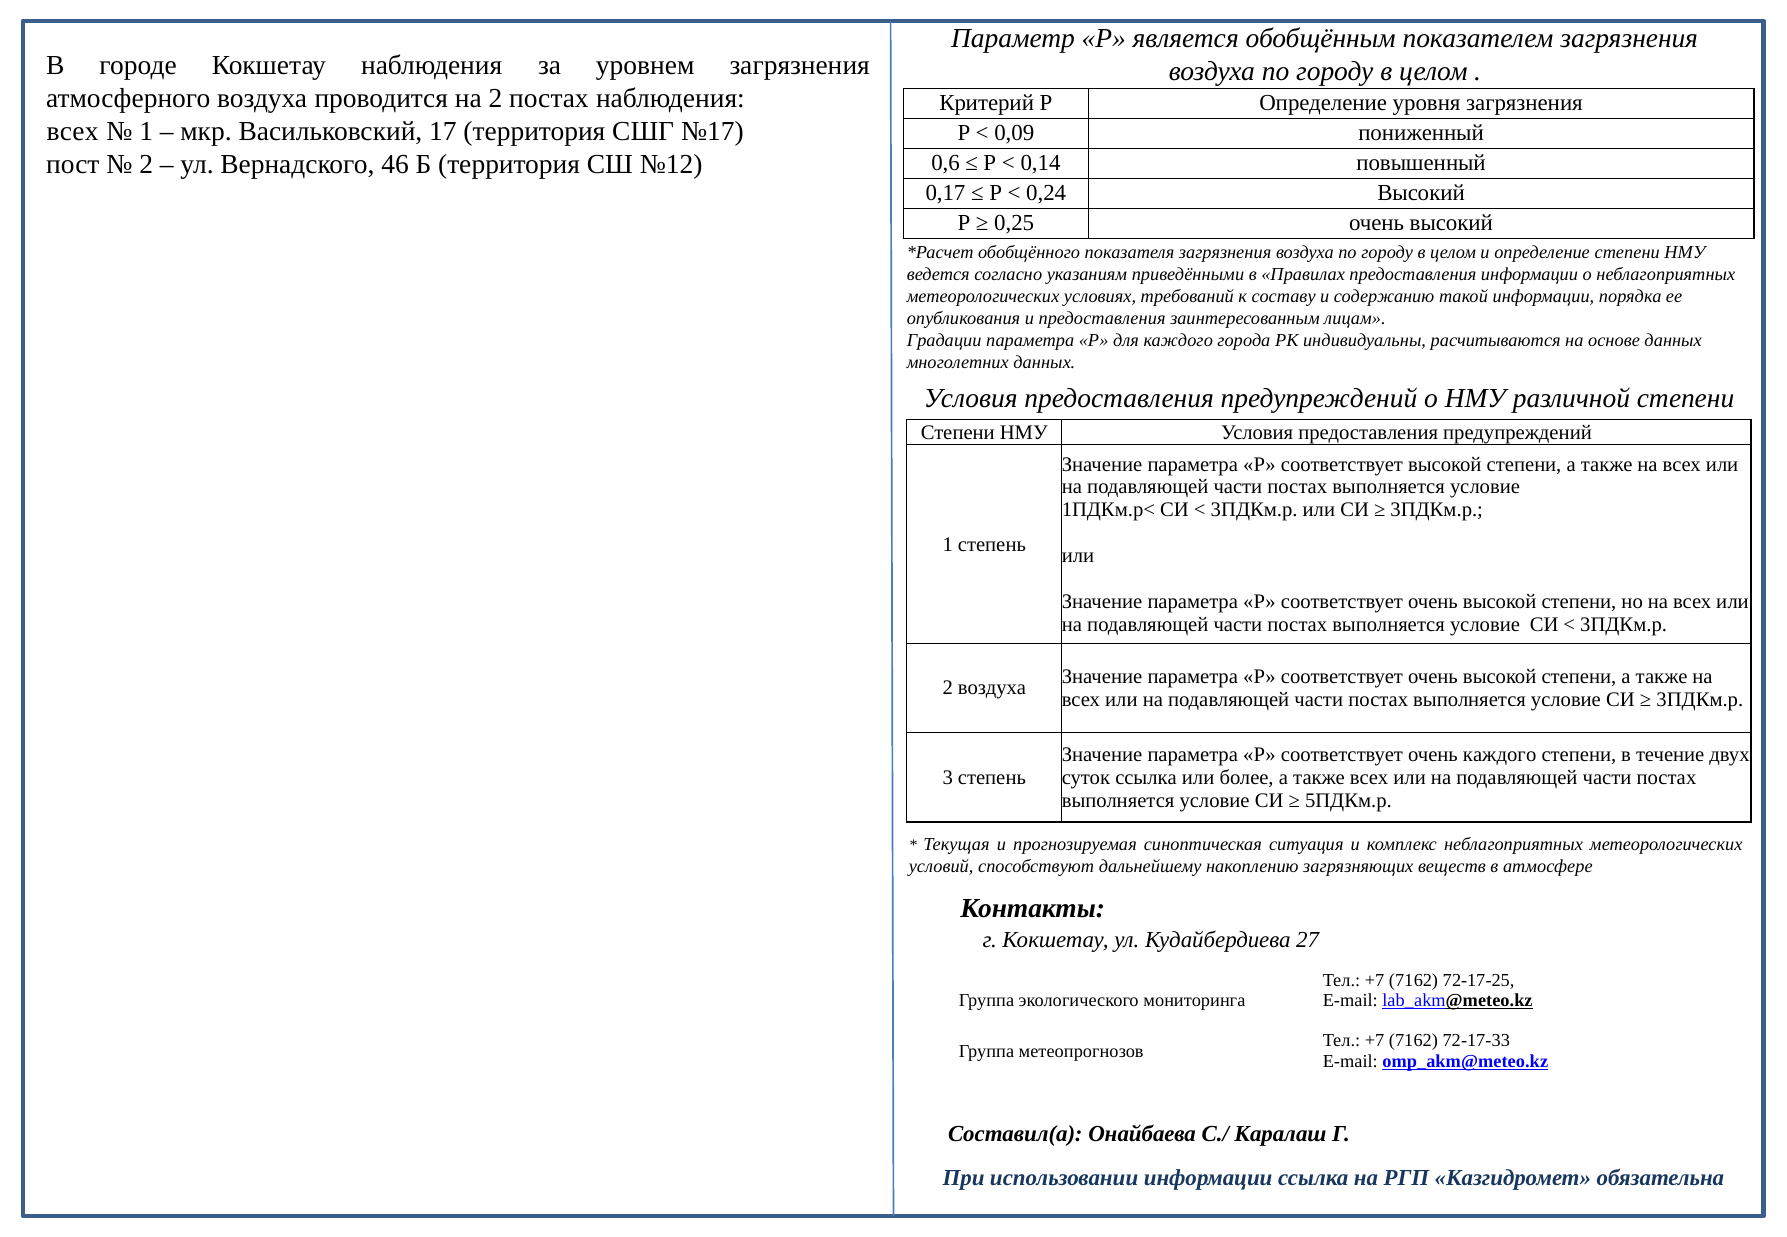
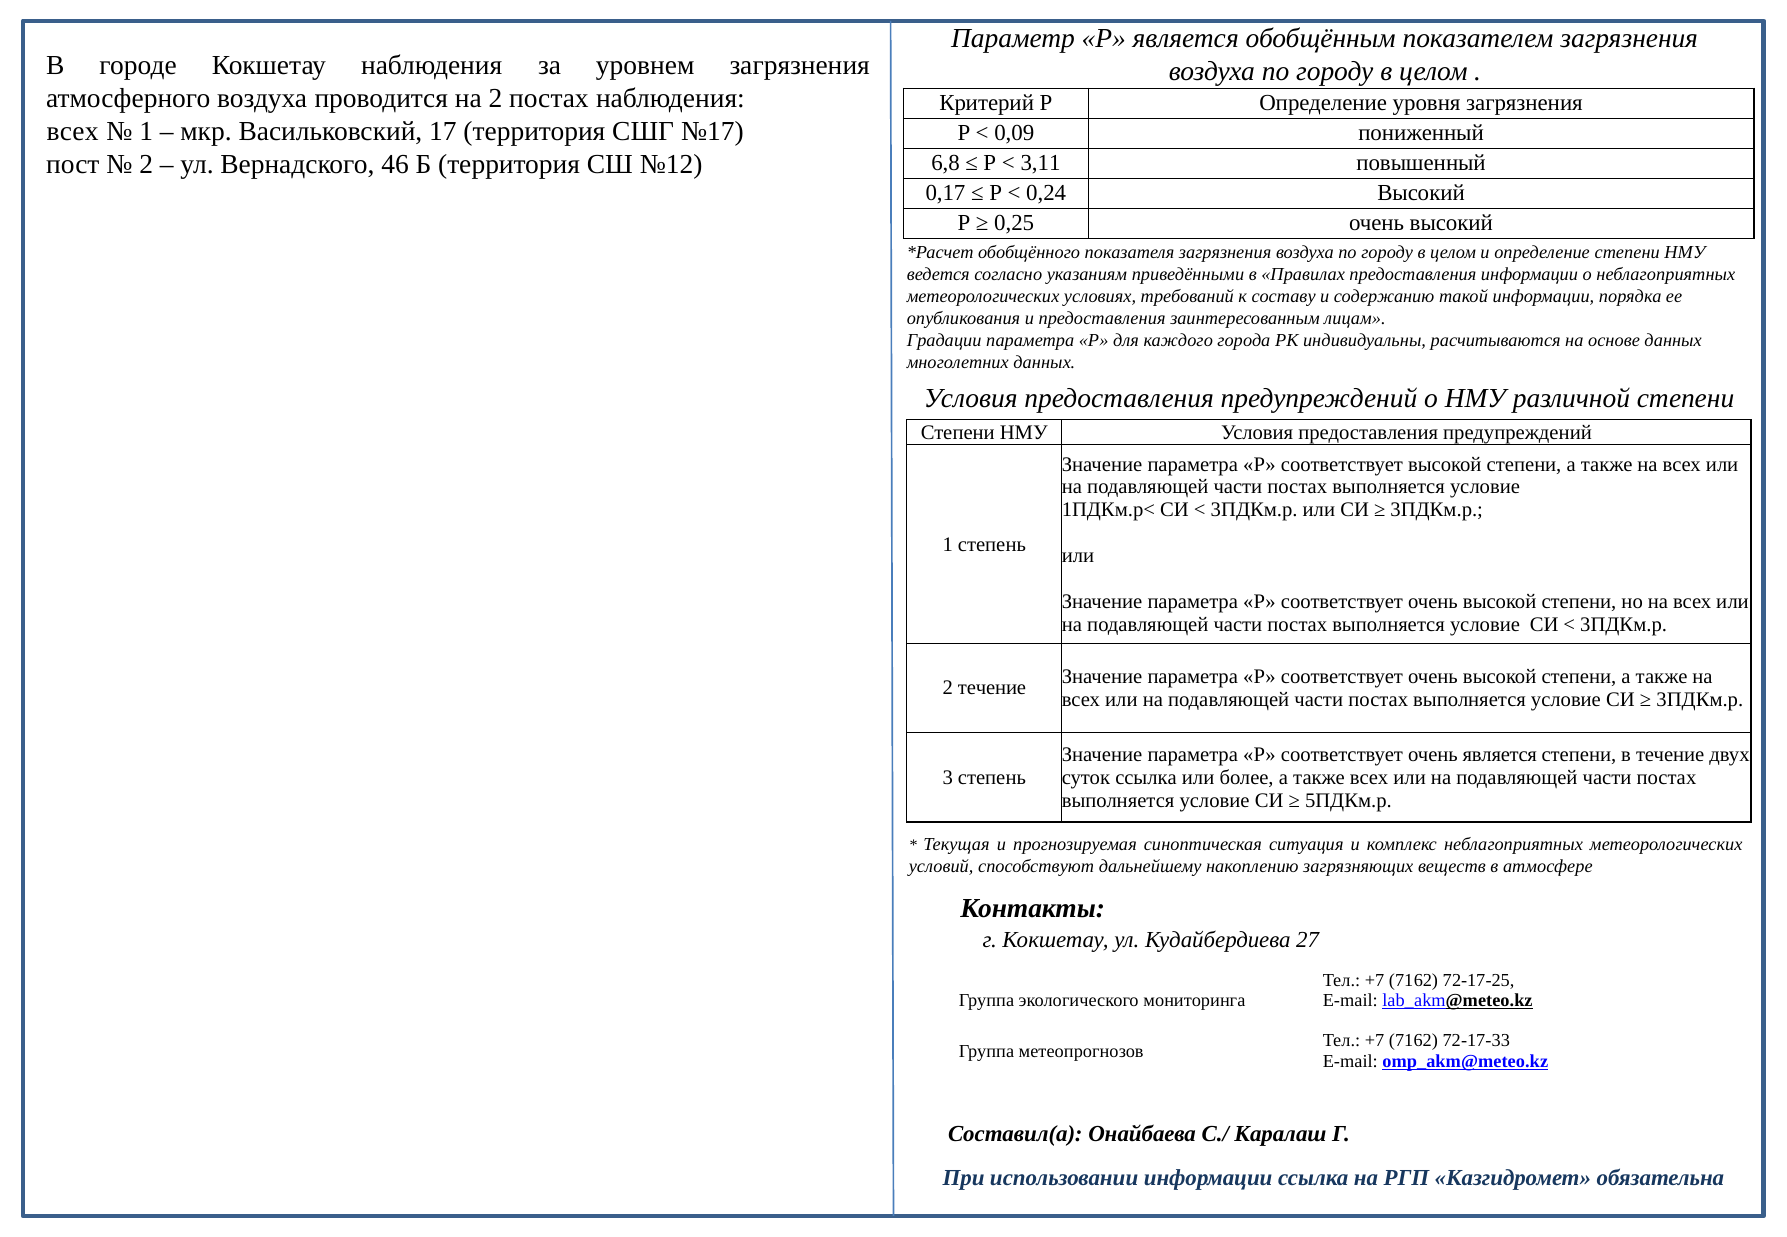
0,6: 0,6 -> 6,8 (946, 163)
0,14: 0,14 -> 3,11 (1041, 163)
2 воздуха: воздуха -> течение (992, 688)
очень каждого: каждого -> является (1500, 755)
